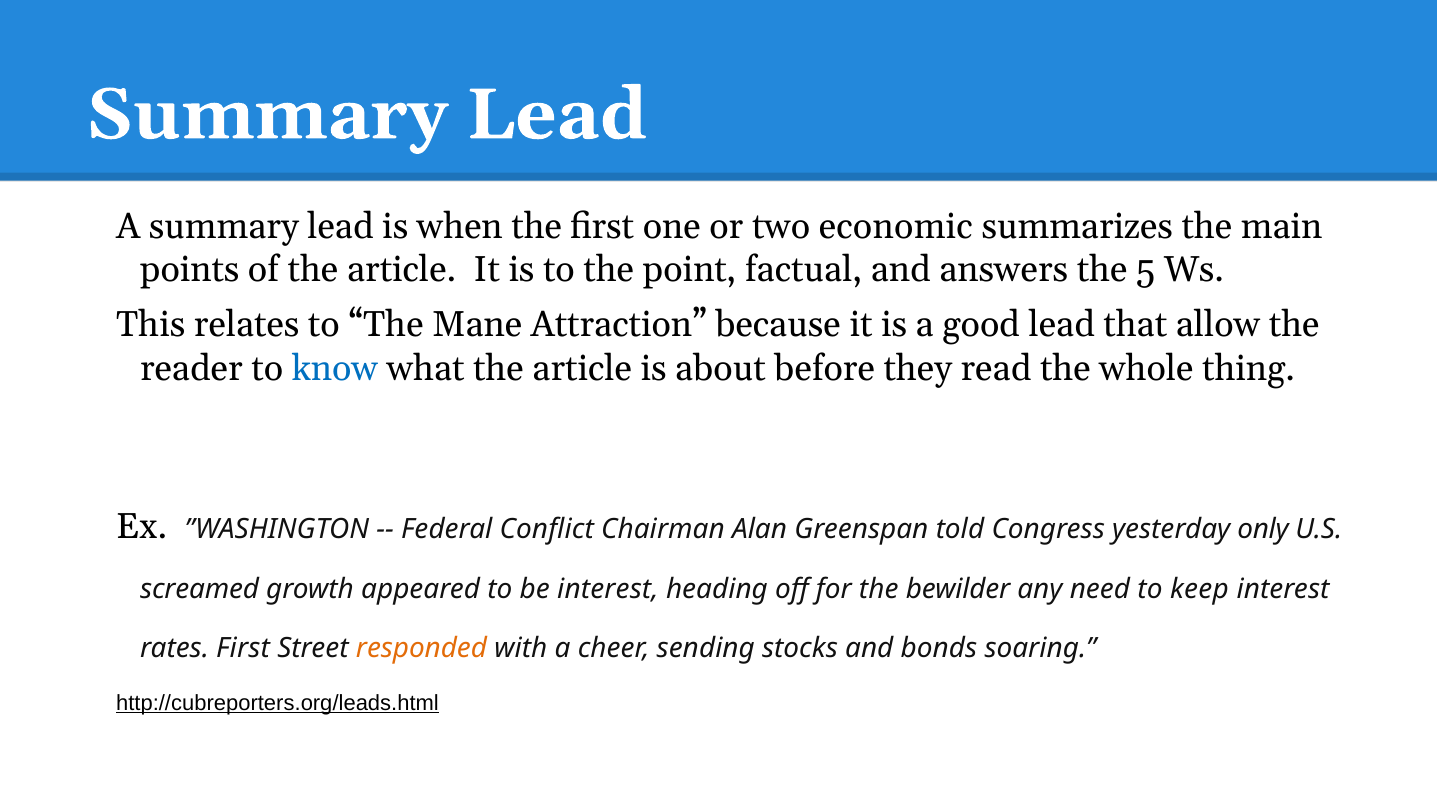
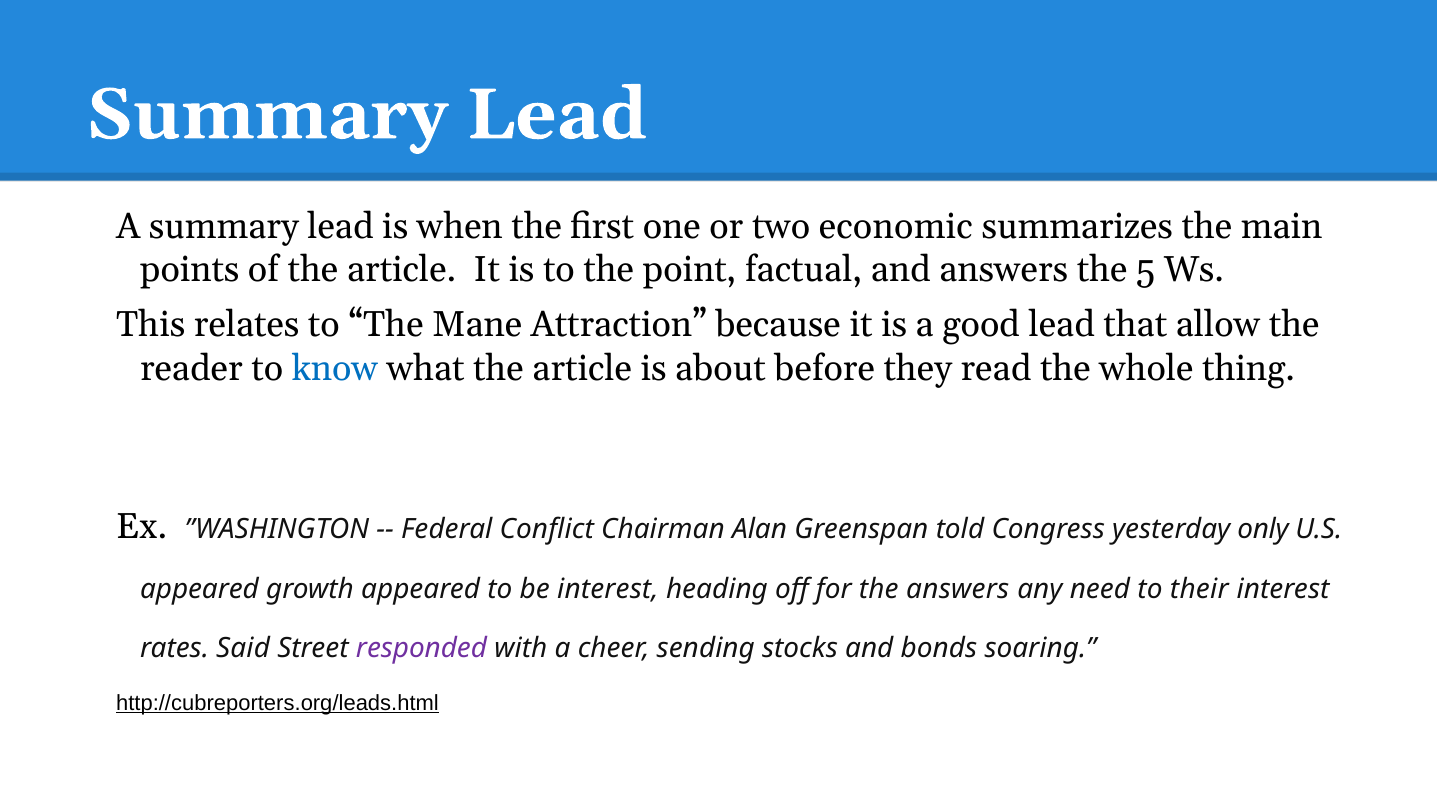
screamed: screamed -> appeared (200, 590)
the bewilder: bewilder -> answers (958, 590)
keep: keep -> their (1199, 590)
rates First: First -> Said (243, 648)
responded colour: orange -> purple (421, 648)
